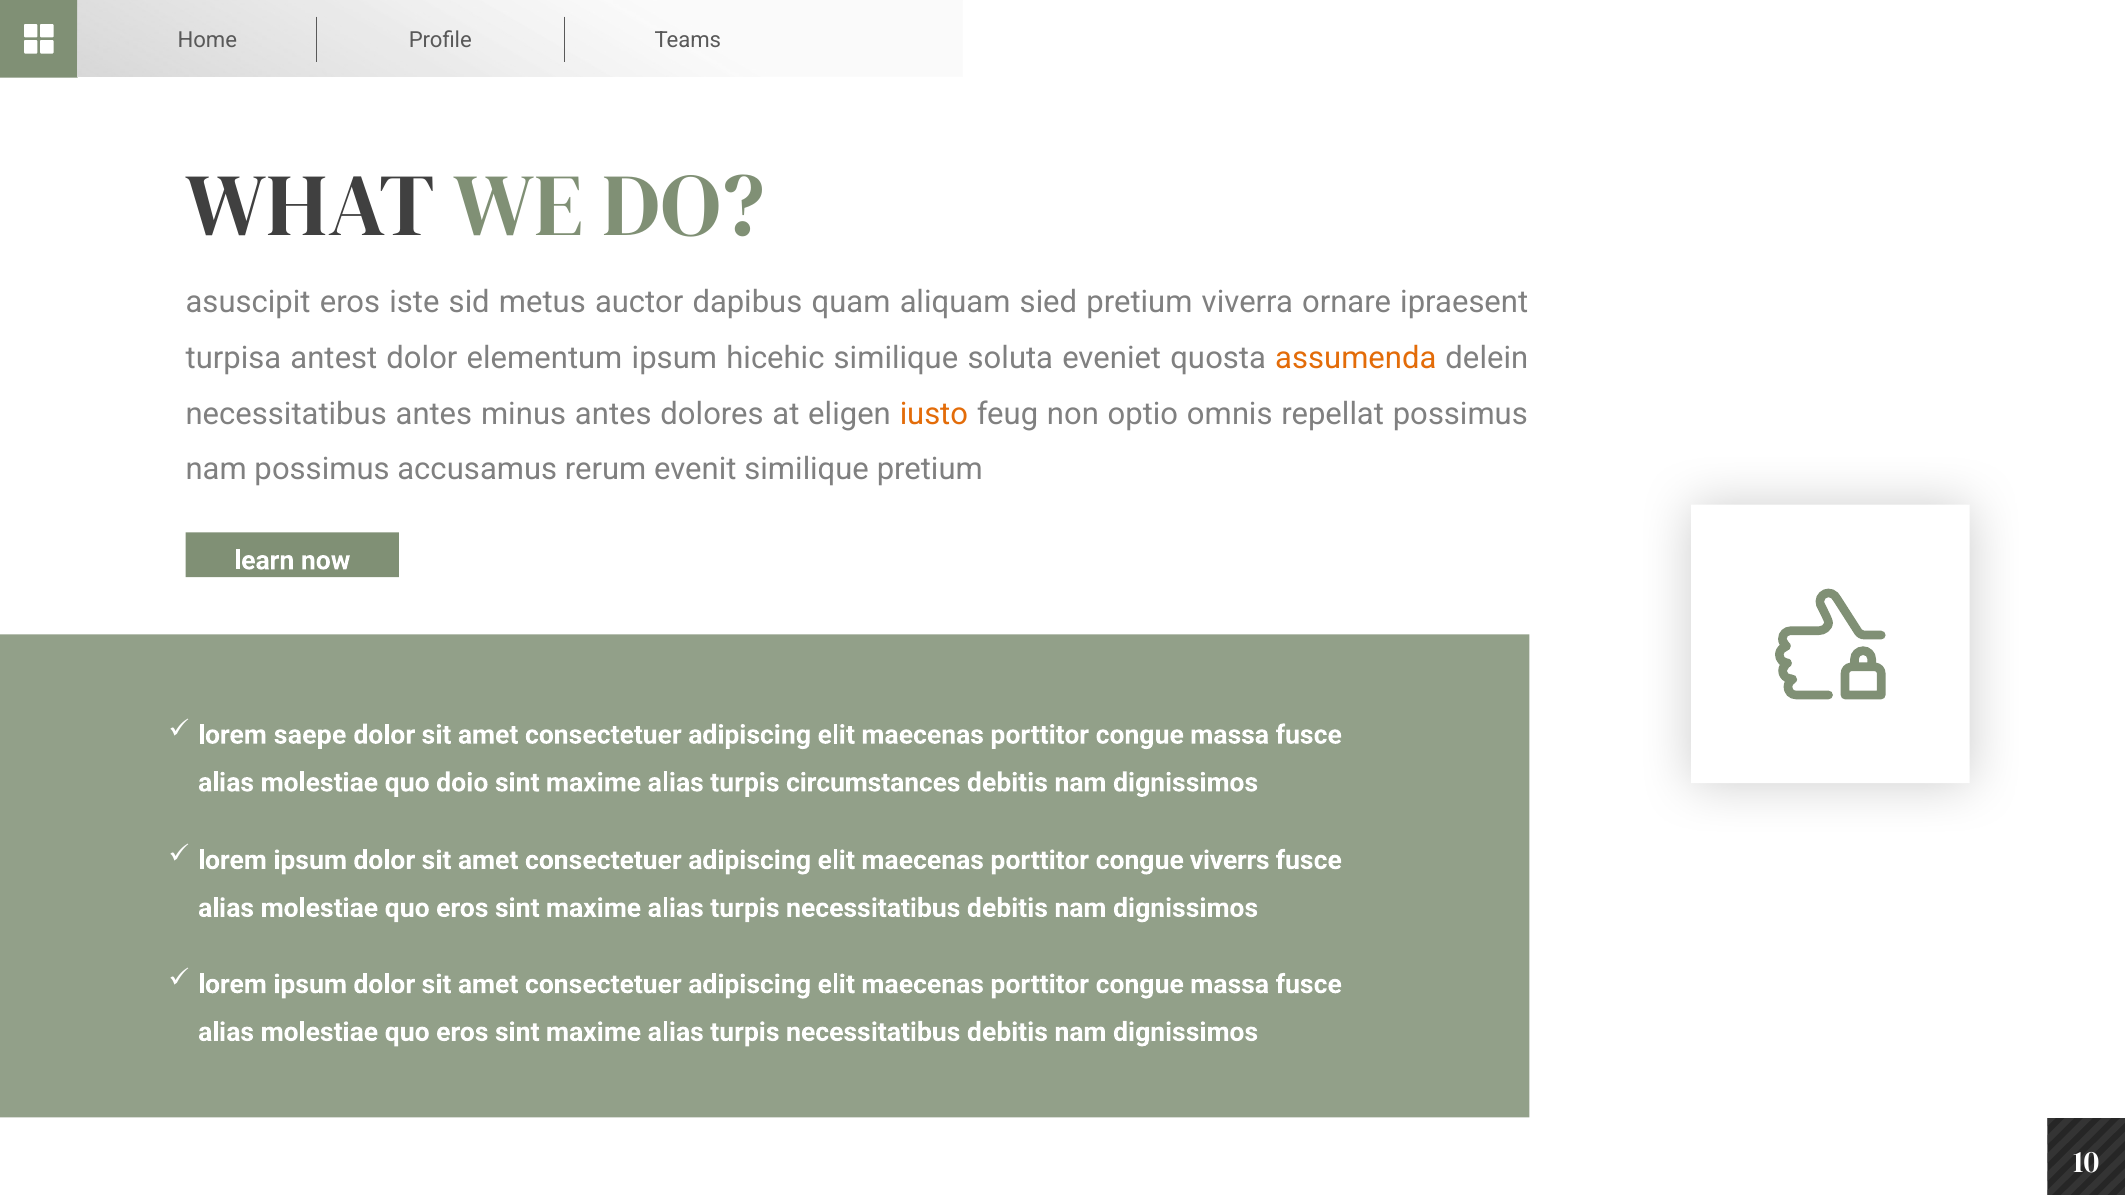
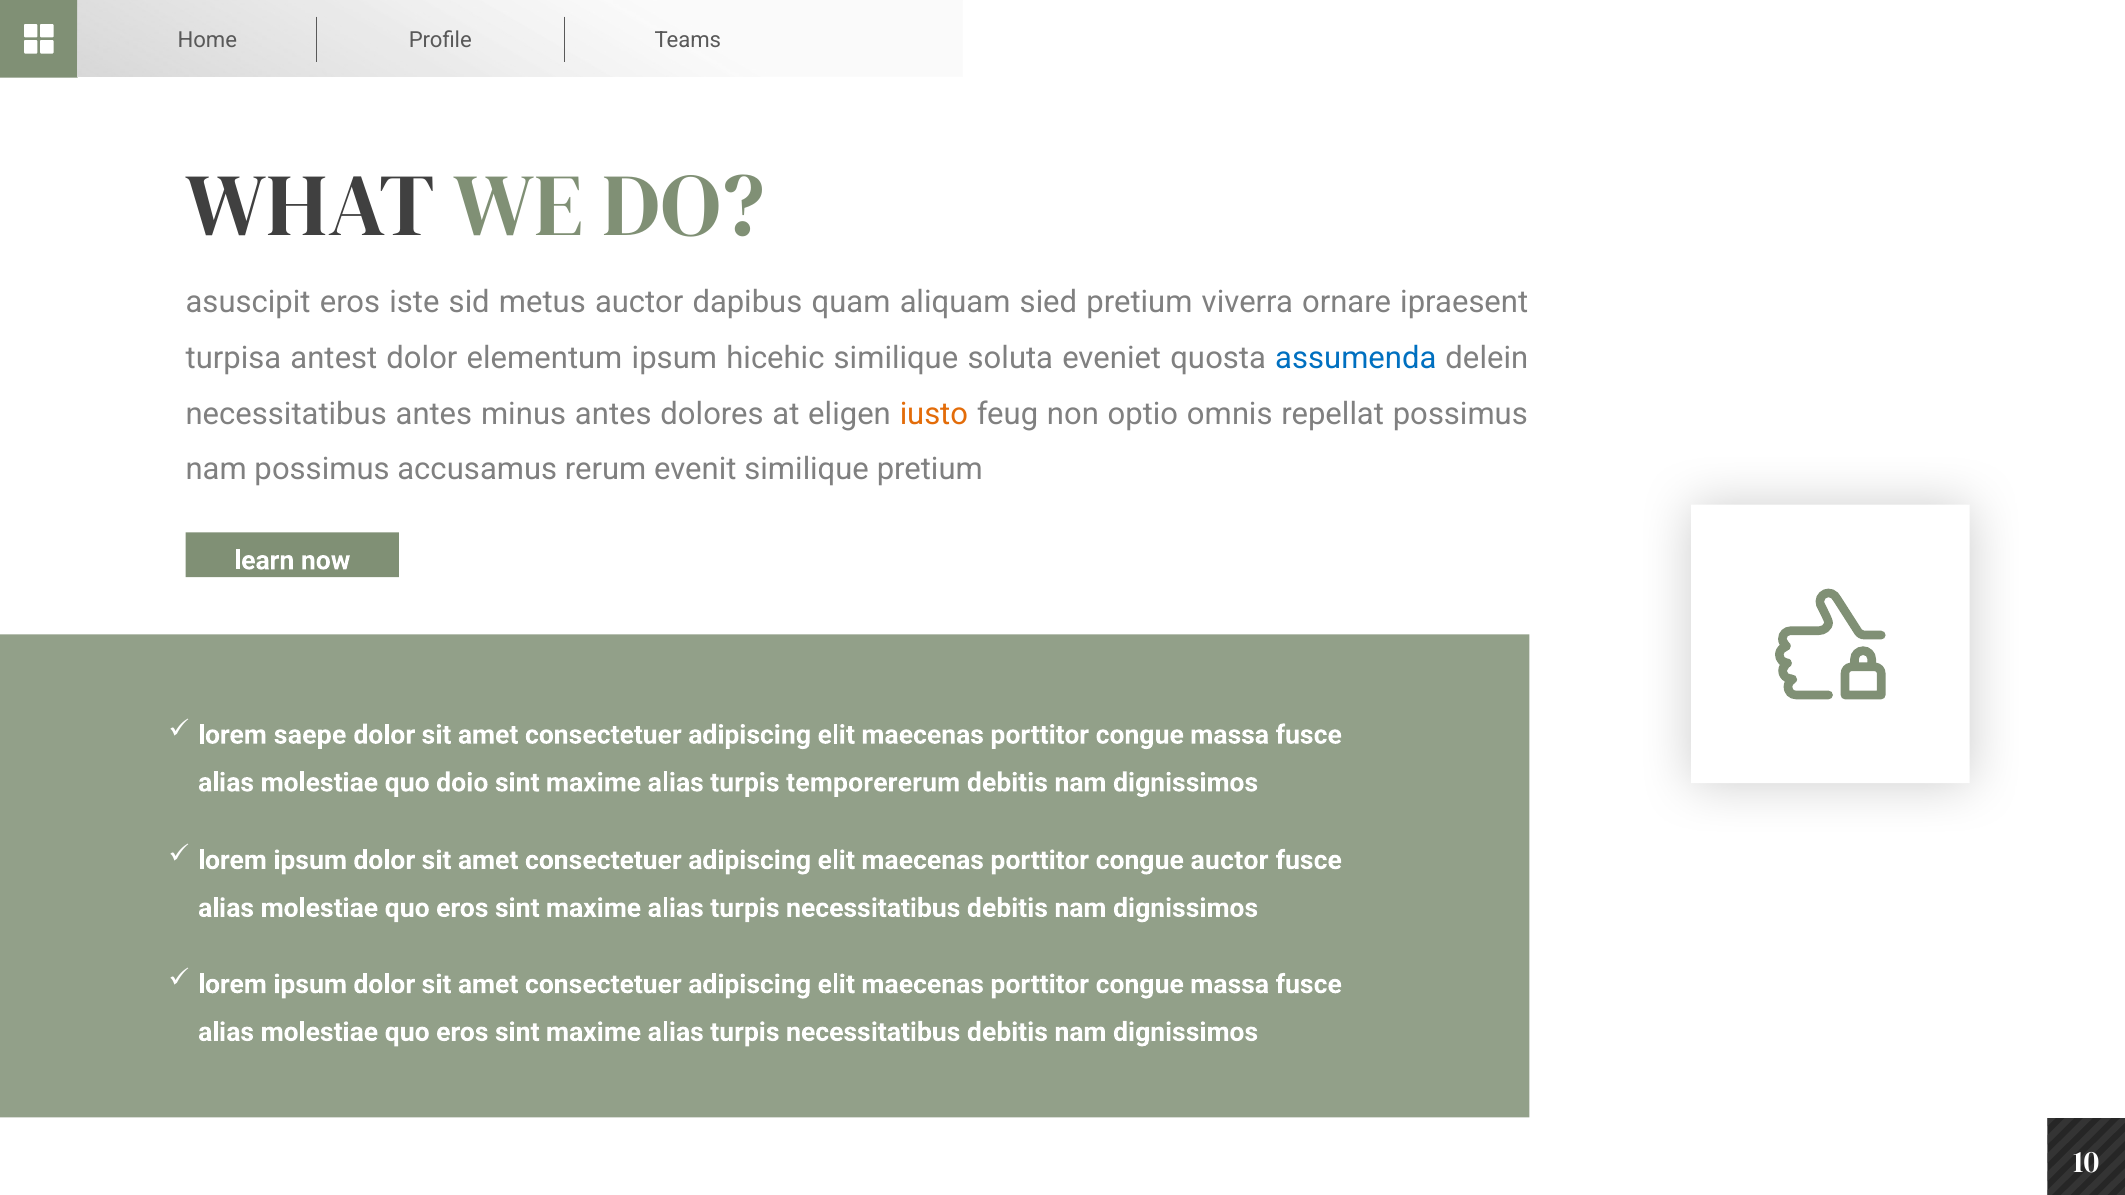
assumenda colour: orange -> blue (1356, 358)
circumstances: circumstances -> temporererum (873, 783)
congue viverrs: viverrs -> auctor (1229, 860)
